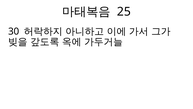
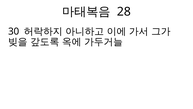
25: 25 -> 28 (124, 12)
